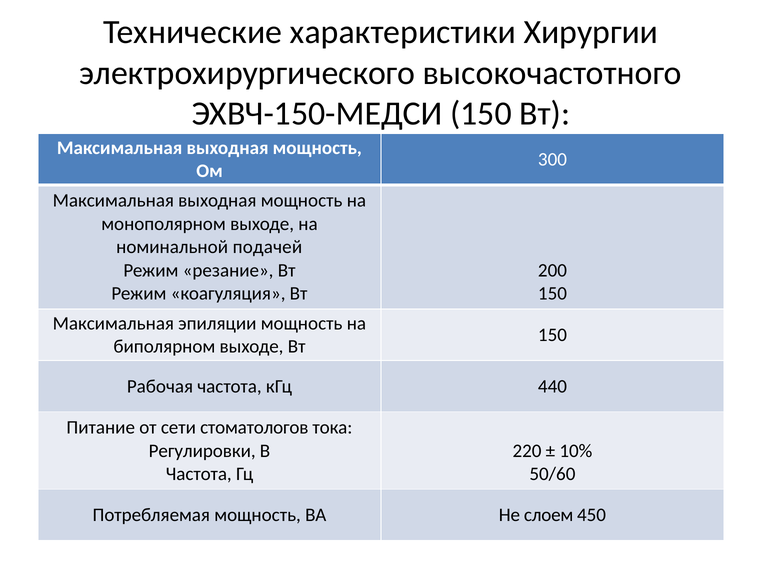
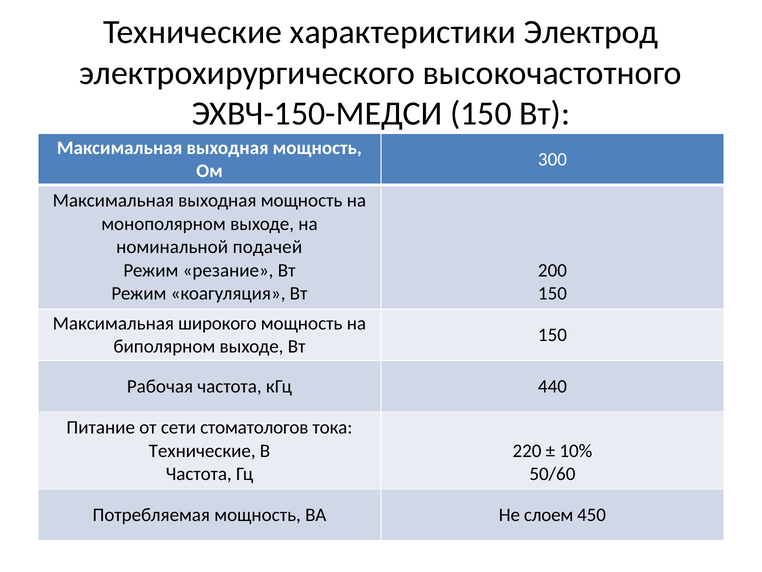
Хирургии: Хирургии -> Электрод (591, 32)
эпиляции: эпиляции -> широкого (217, 323)
Регулировки: Регулировки -> Технические (202, 450)
